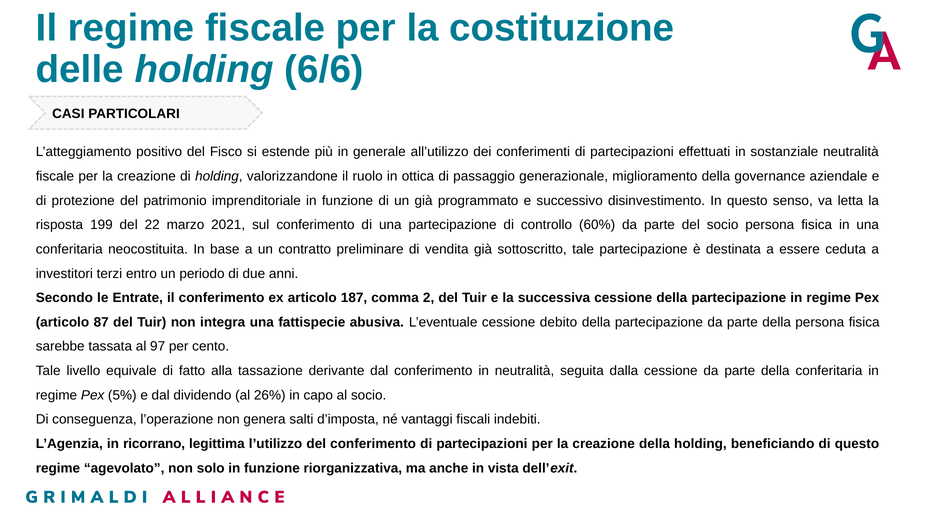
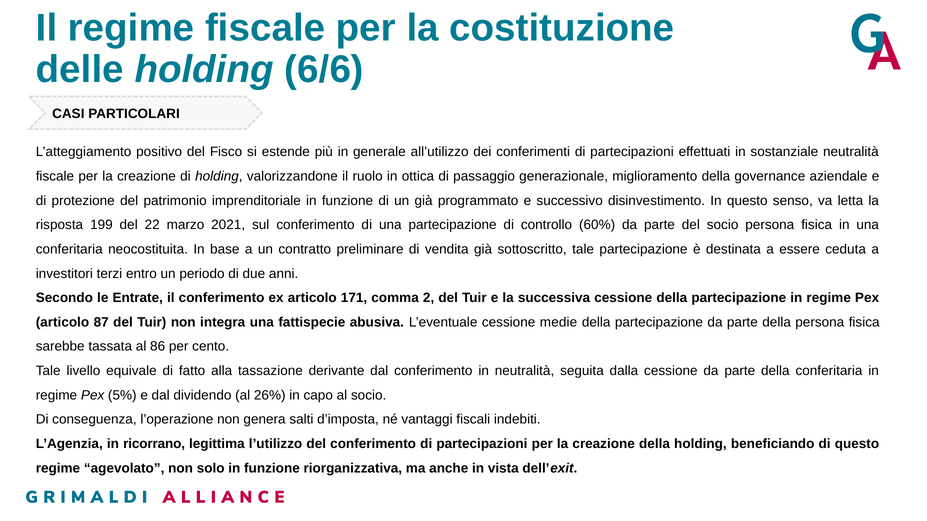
187: 187 -> 171 (354, 298)
debito: debito -> medie (559, 322)
97: 97 -> 86 (158, 347)
